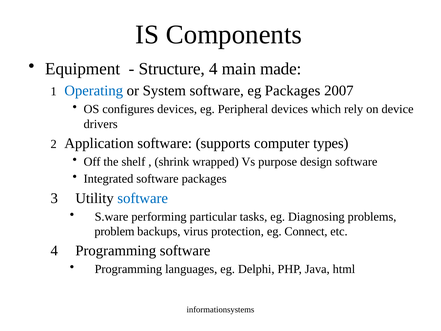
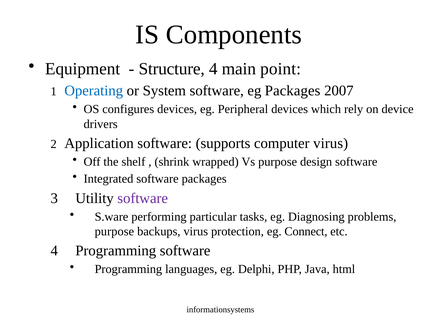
made: made -> point (281, 69)
computer types: types -> virus (331, 143)
software colour: blue -> purple (143, 198)
problem: problem -> purpose (114, 231)
